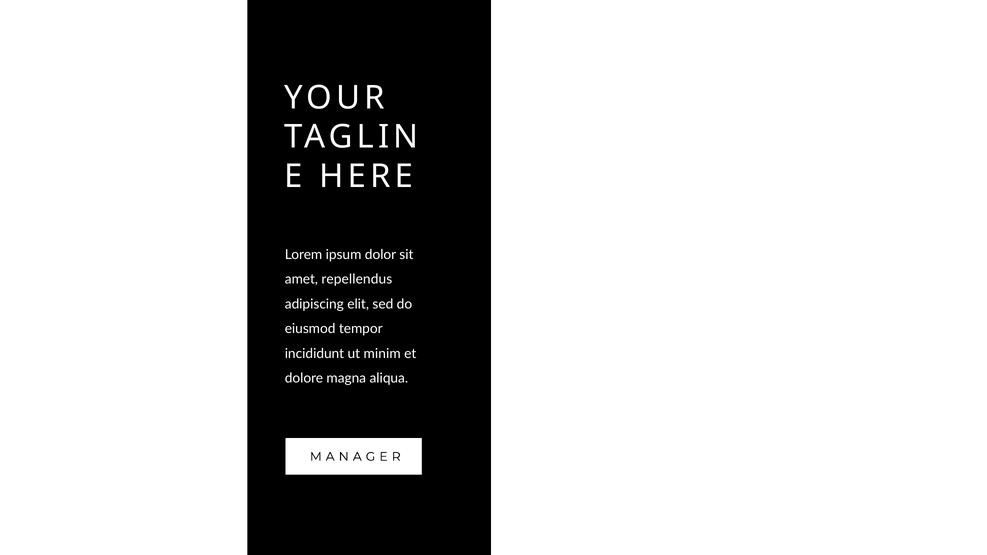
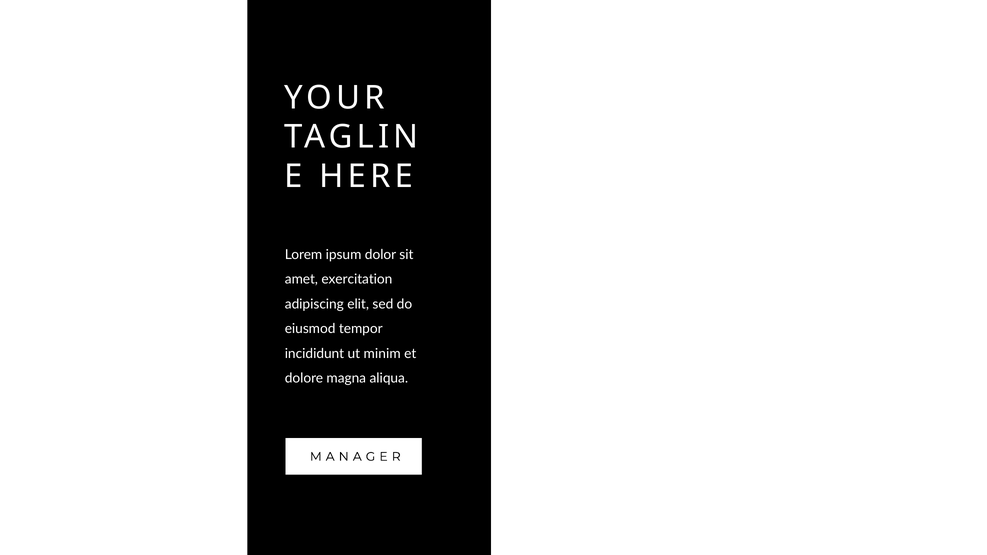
repellendus: repellendus -> exercitation (357, 280)
